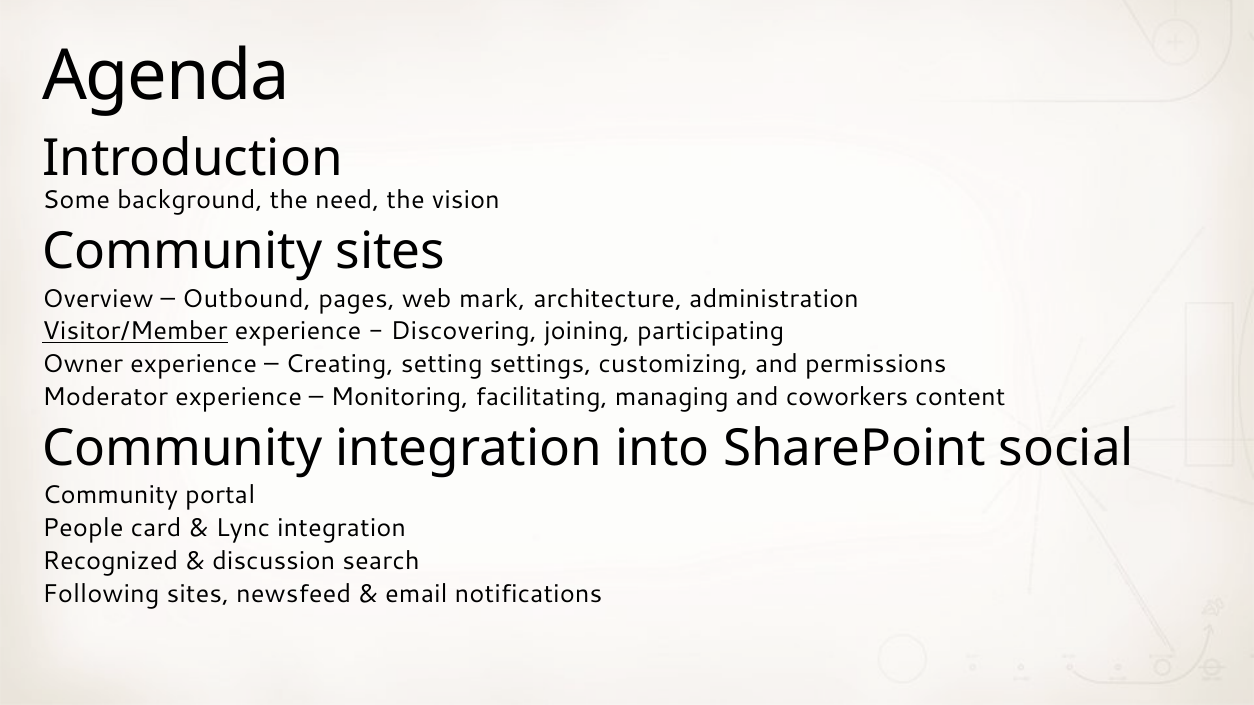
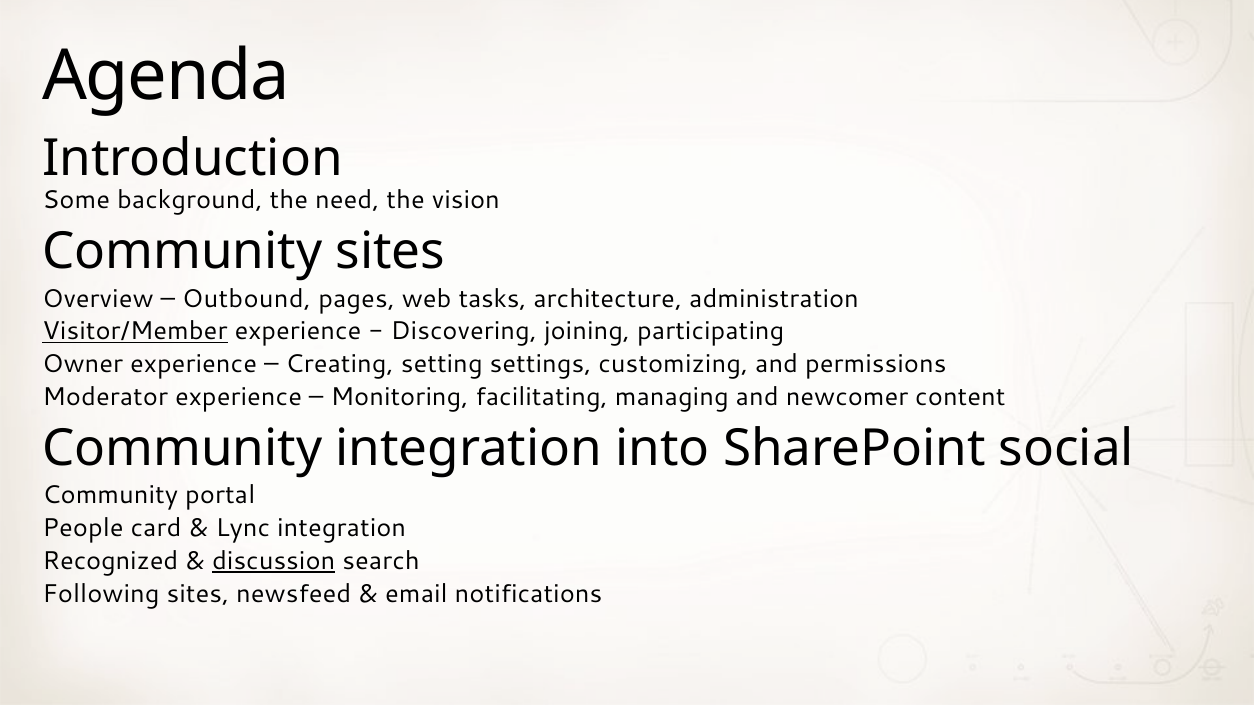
mark: mark -> tasks (493, 299)
coworkers: coworkers -> newcomer (847, 397)
discussion underline: none -> present (274, 561)
